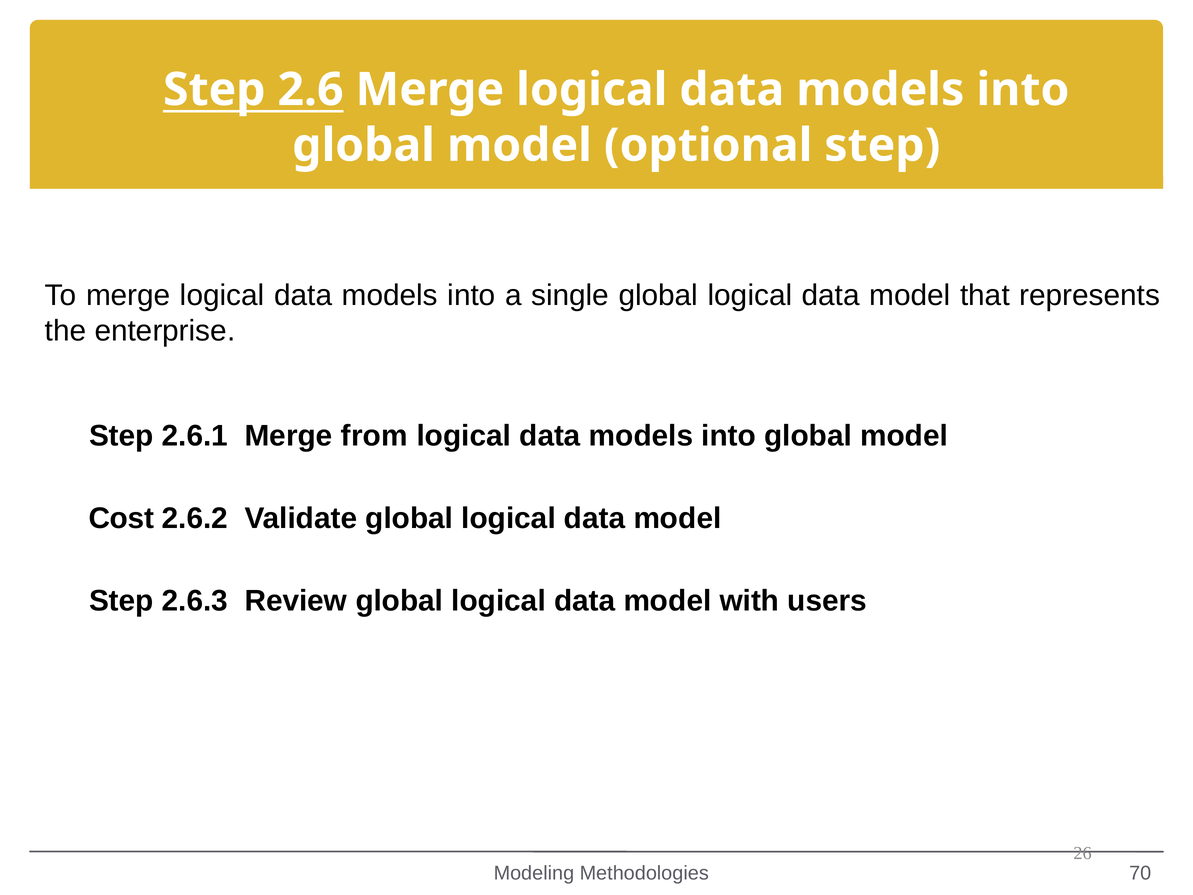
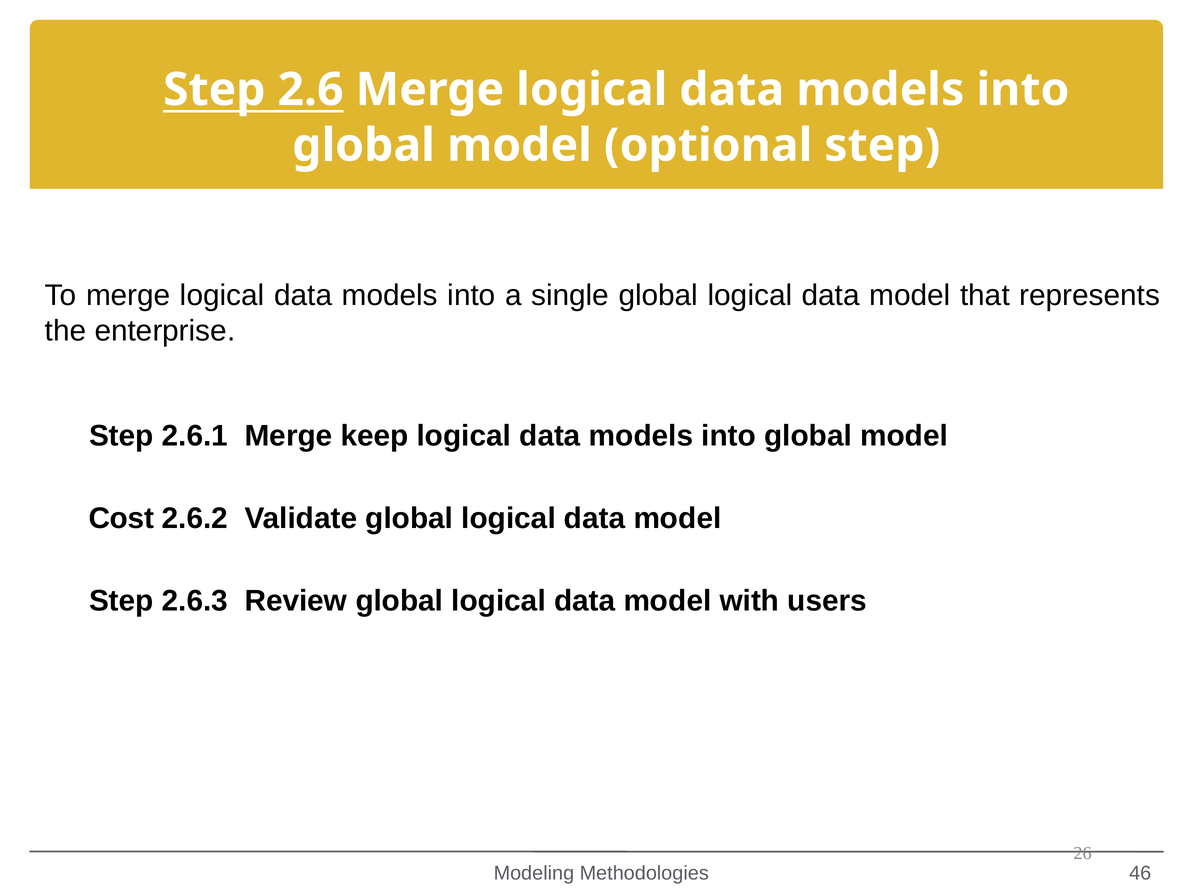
from: from -> keep (375, 436)
70: 70 -> 46 (1140, 873)
